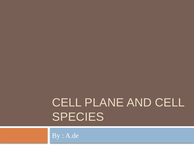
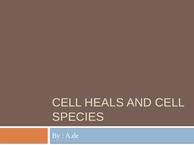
PLANE: PLANE -> HEALS (104, 103)
